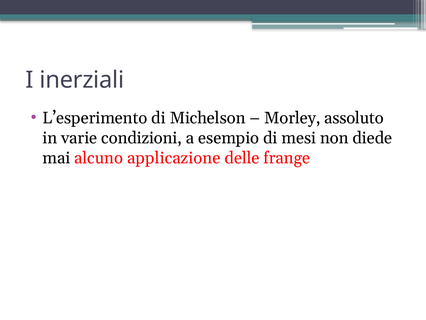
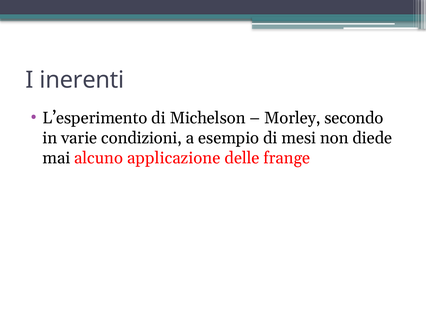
inerziali: inerziali -> inerenti (82, 80)
assoluto: assoluto -> secondo (354, 118)
